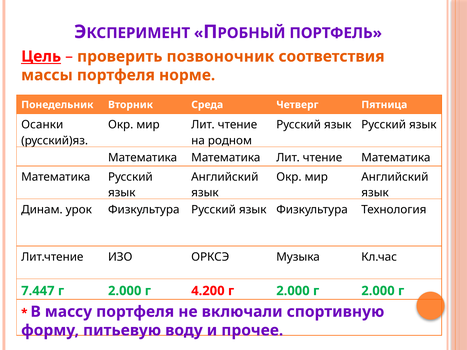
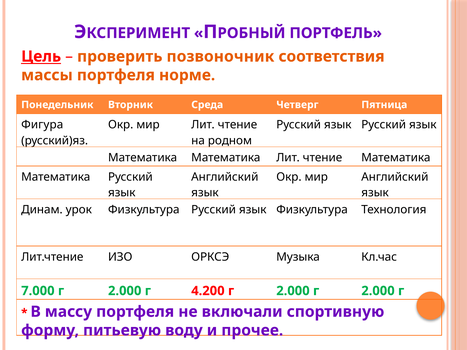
Осанки: Осанки -> Фигура (42, 125)
7.447: 7.447 -> 7.000 (38, 291)
